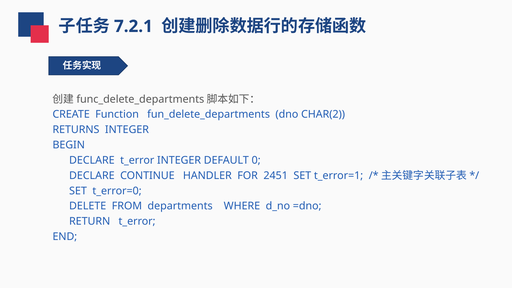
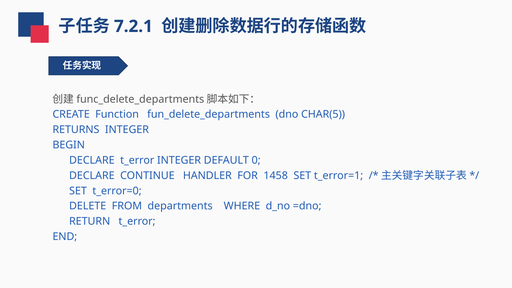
CHAR(2: CHAR(2 -> CHAR(5 (323, 114)
2451: 2451 -> 1458 (276, 176)
